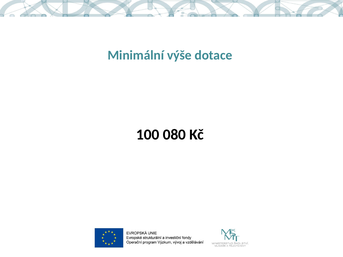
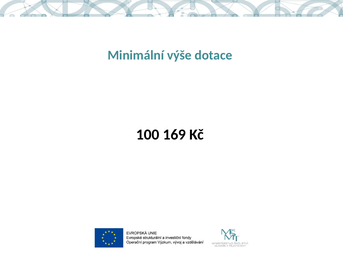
080: 080 -> 169 (174, 135)
